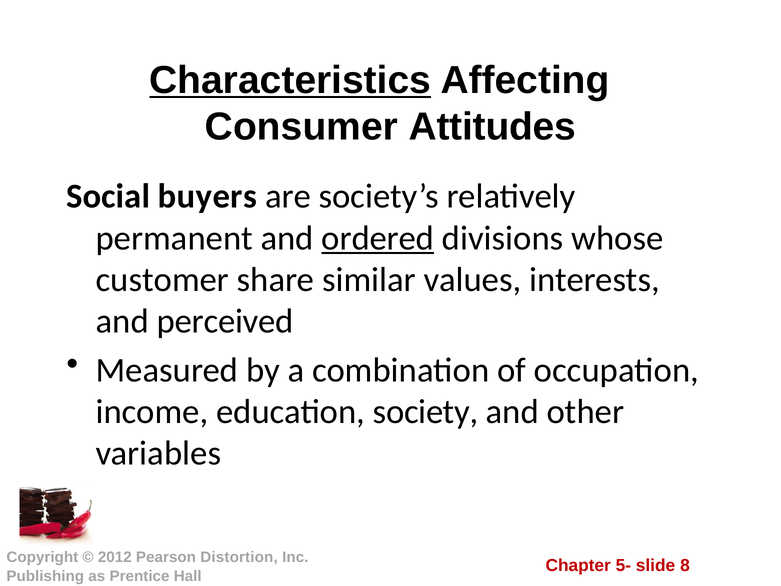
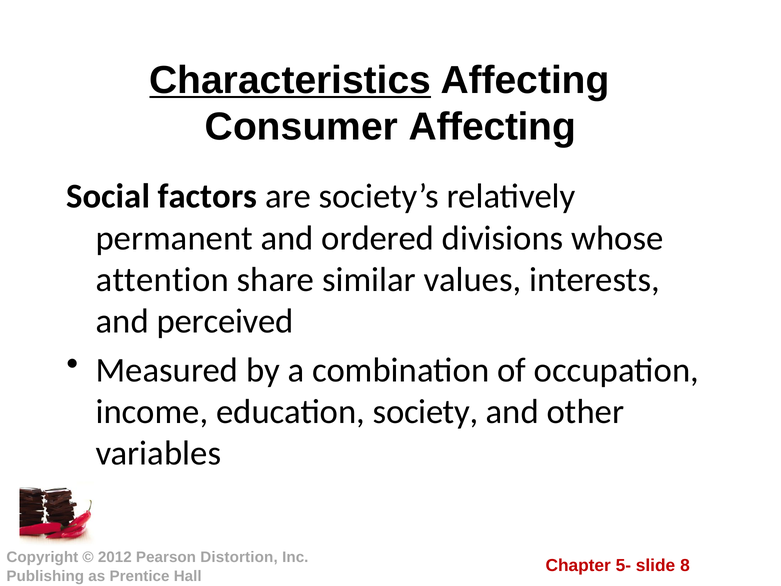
Consumer Attitudes: Attitudes -> Affecting (492, 127)
buyers: buyers -> factors (208, 196)
ordered underline: present -> none (378, 238)
customer: customer -> attention (162, 280)
